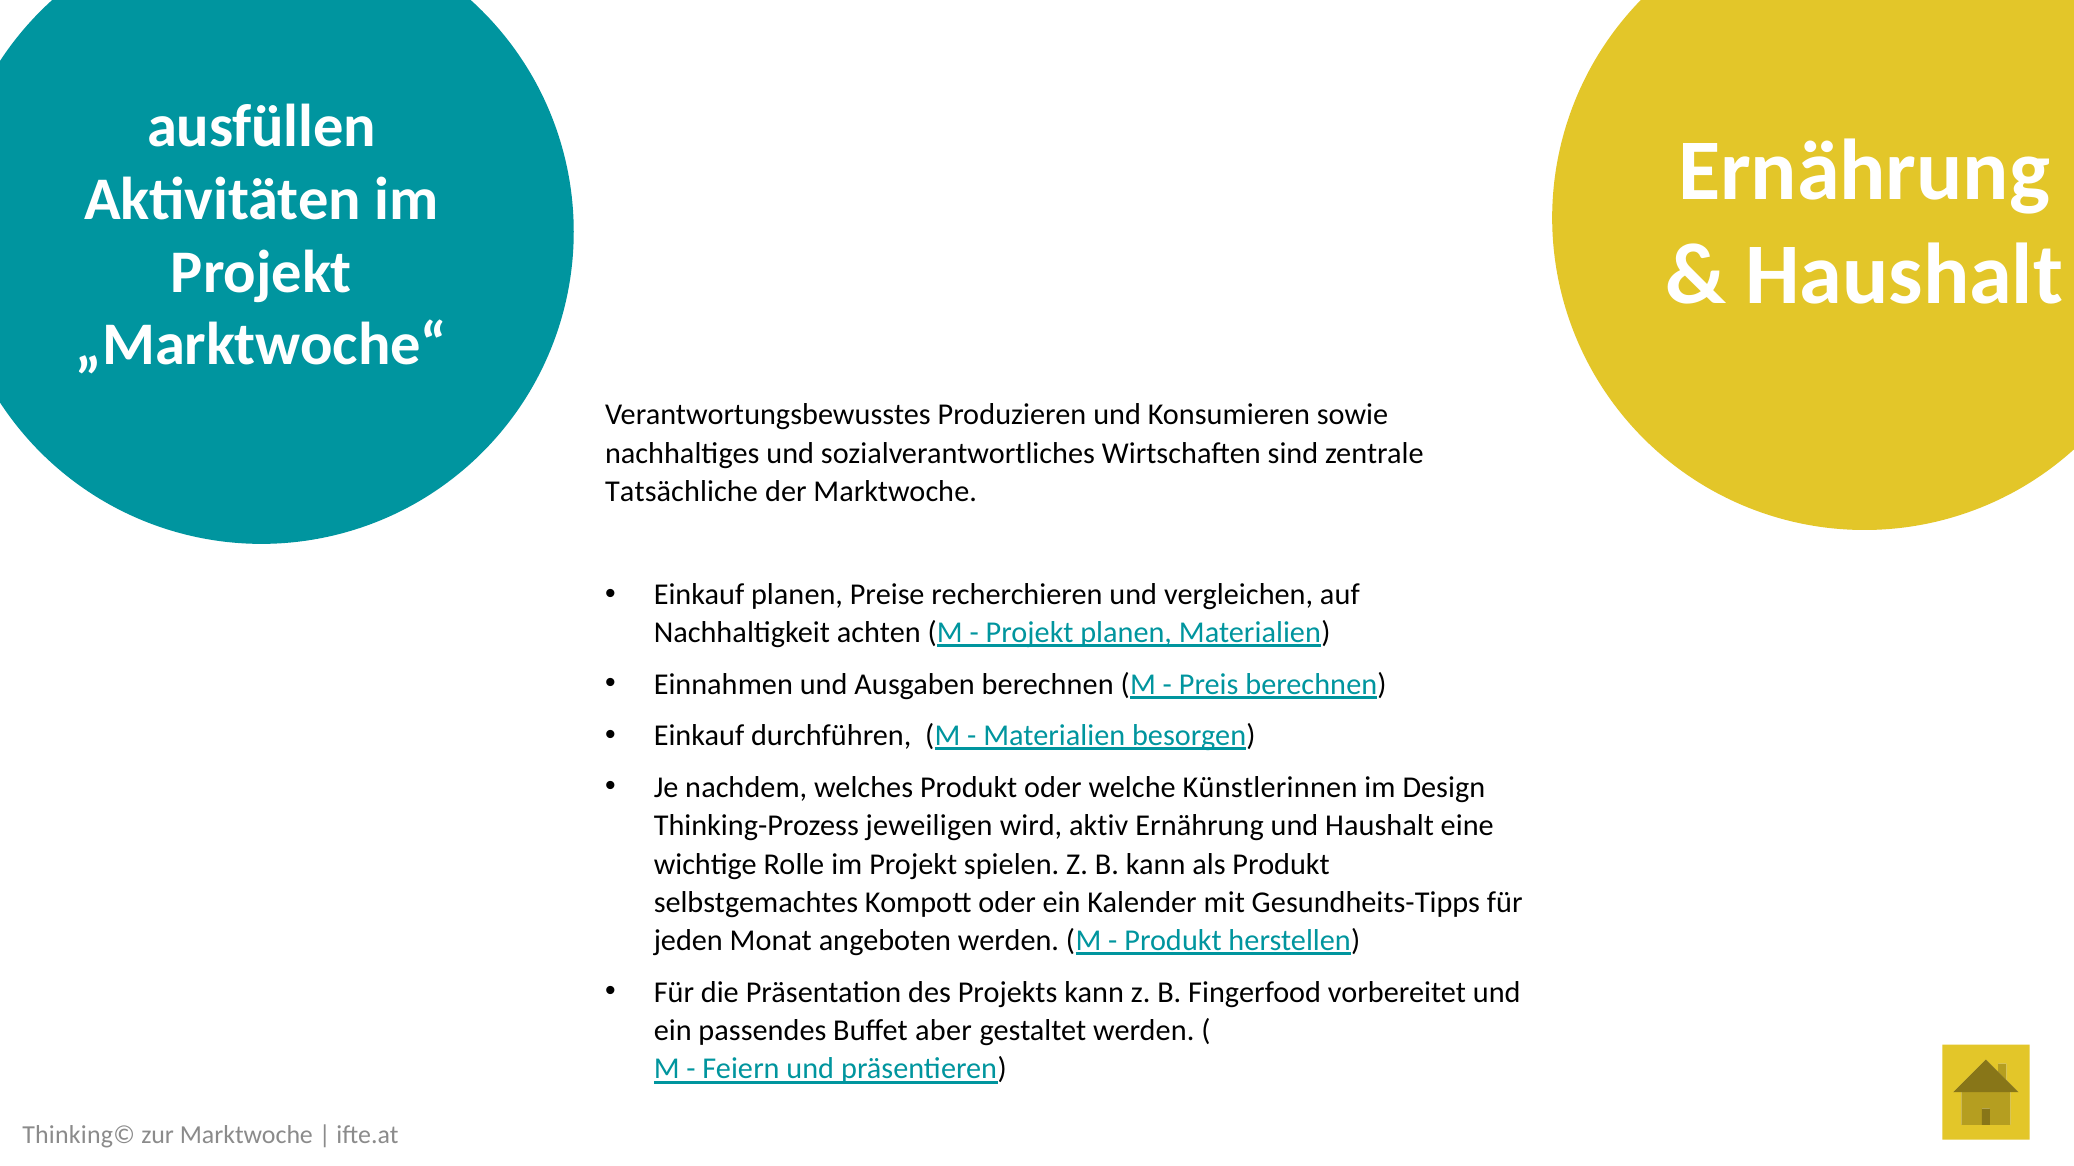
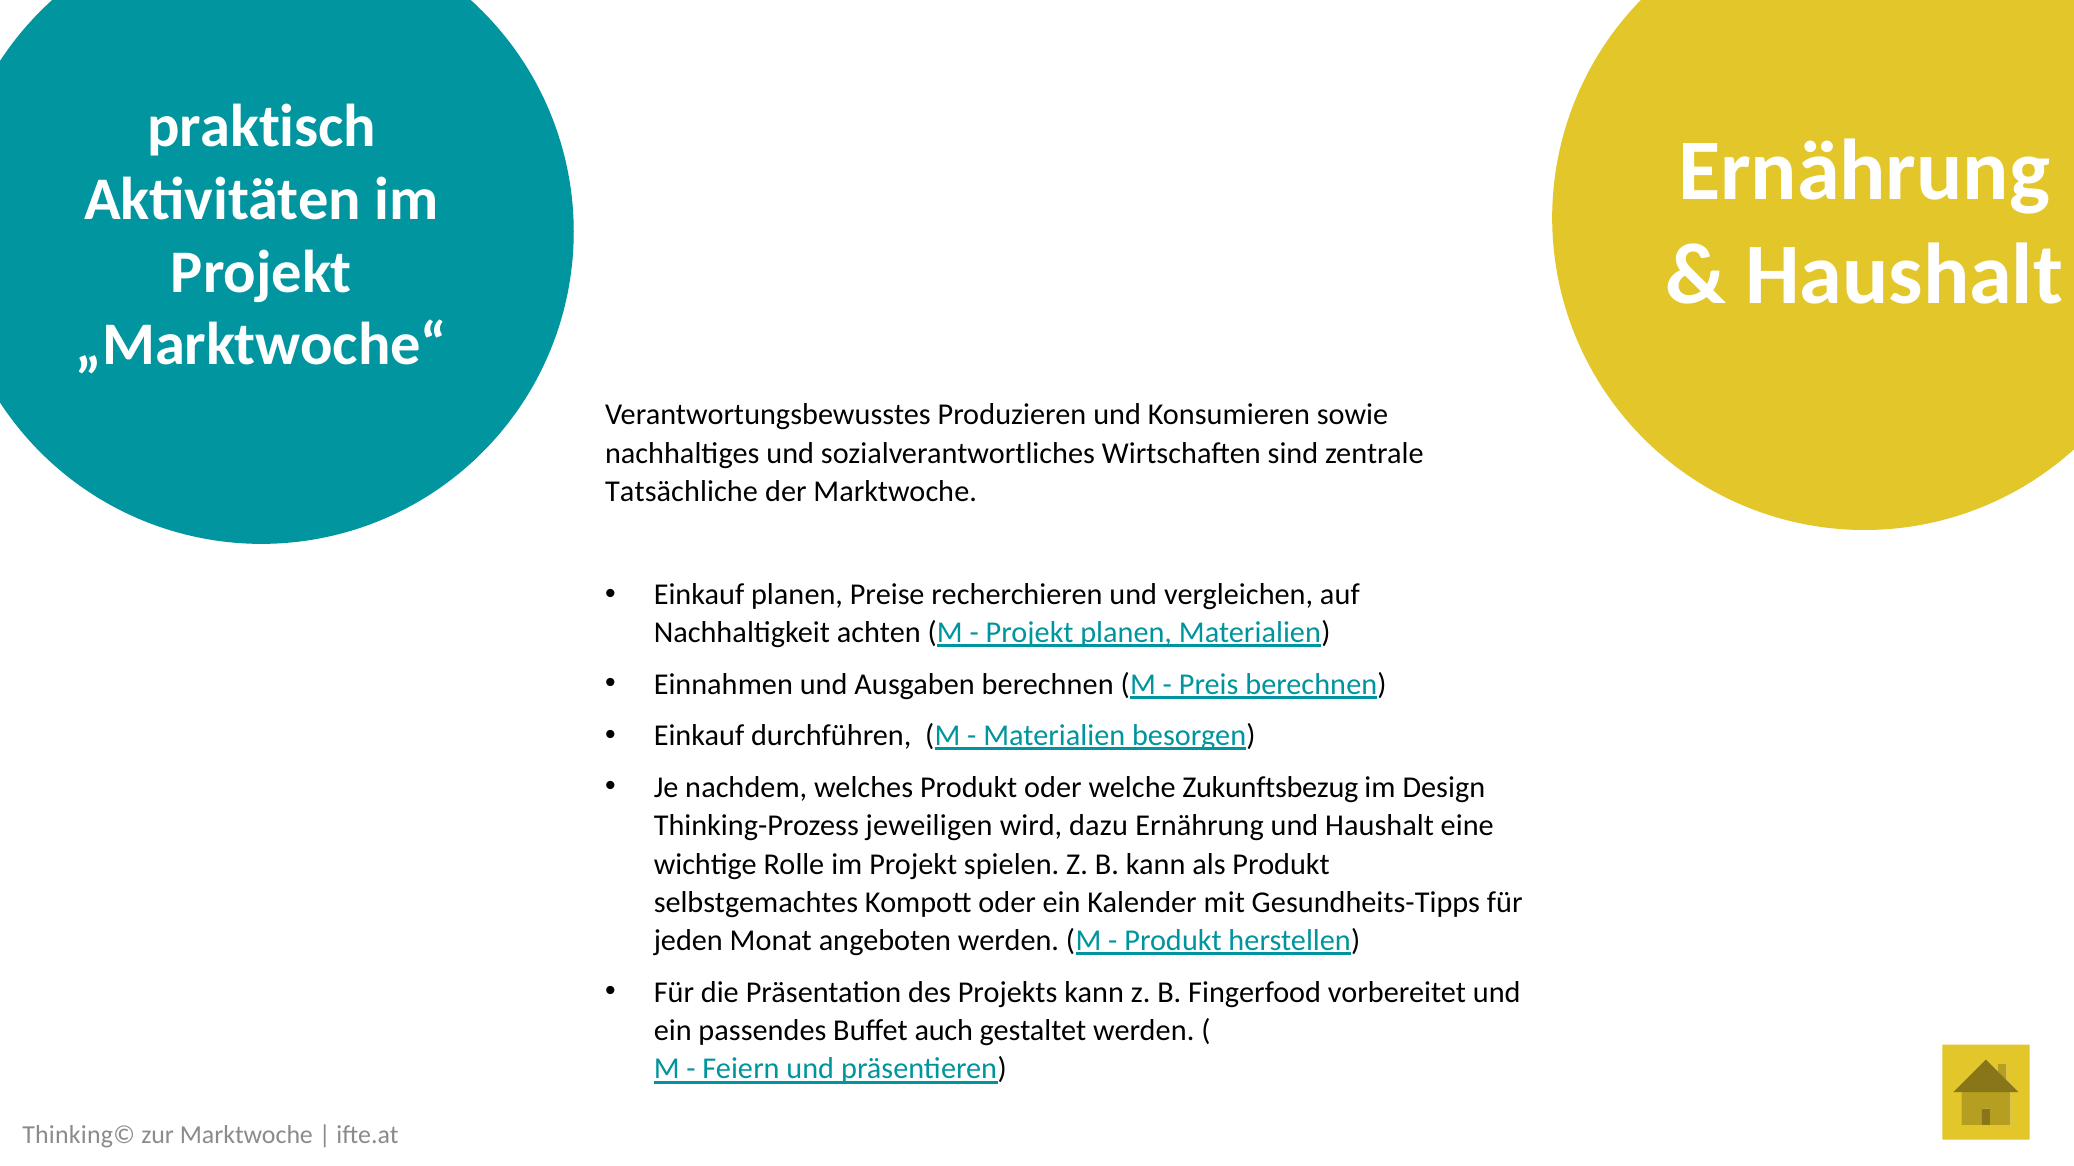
ausfüllen: ausfüllen -> praktisch (262, 127)
Künstlerinnen: Künstlerinnen -> Zukunftsbezug (1270, 788)
aktiv: aktiv -> dazu (1099, 826)
aber: aber -> auch (944, 1032)
